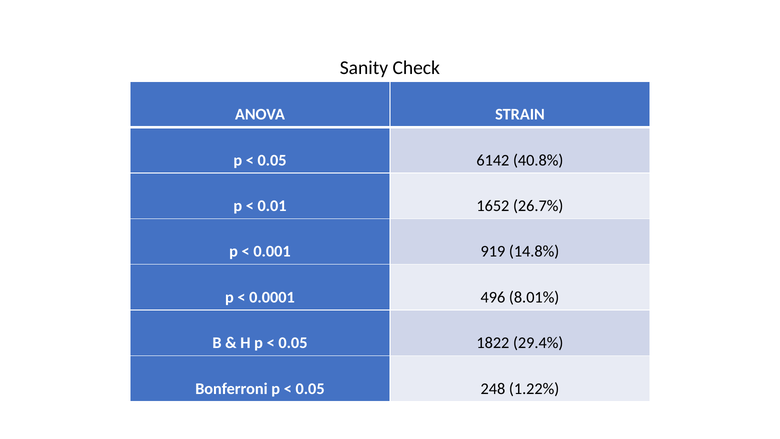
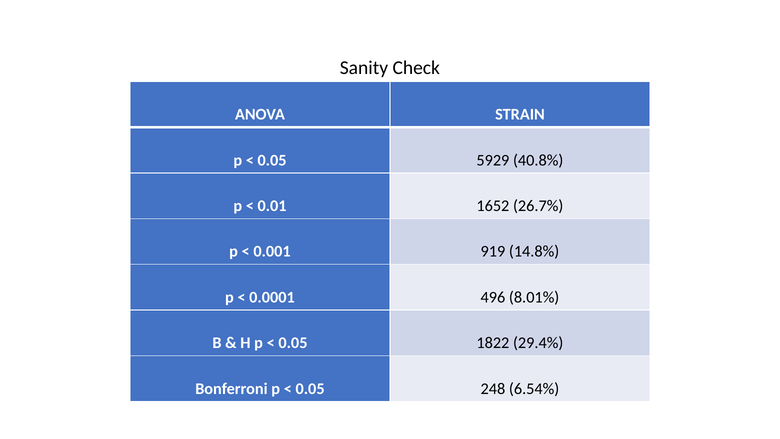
6142: 6142 -> 5929 (493, 160)
1.22%: 1.22% -> 6.54% (534, 388)
